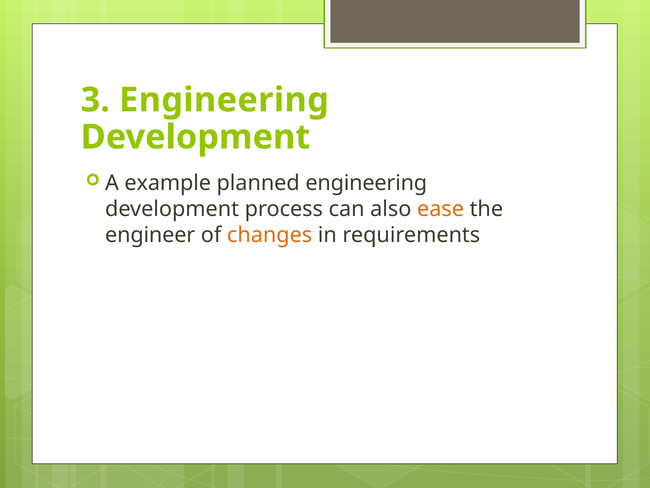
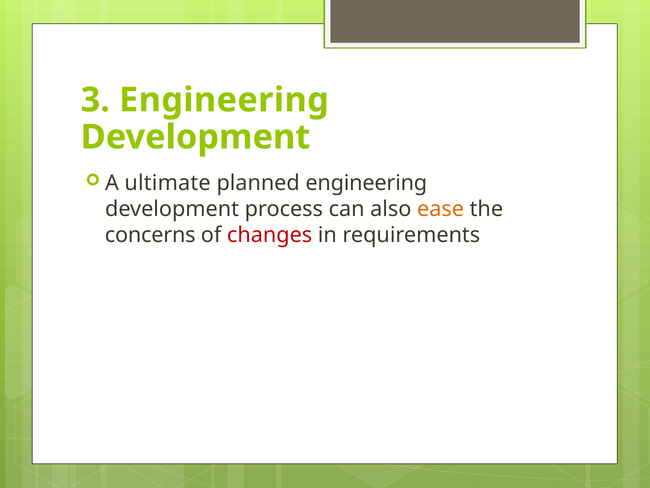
example: example -> ultimate (168, 183)
engineer: engineer -> concerns (150, 235)
changes colour: orange -> red (270, 235)
